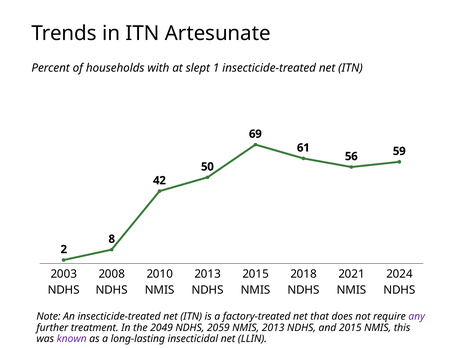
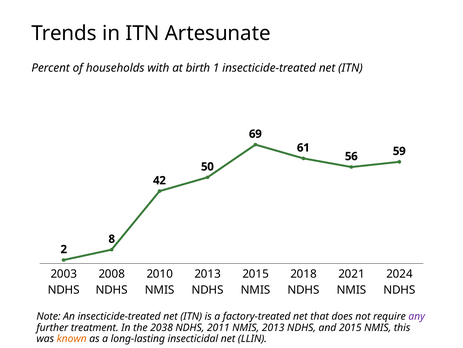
slept: slept -> birth (198, 68)
2049: 2049 -> 2038 (162, 327)
2059: 2059 -> 2011 (218, 327)
known colour: purple -> orange (72, 338)
